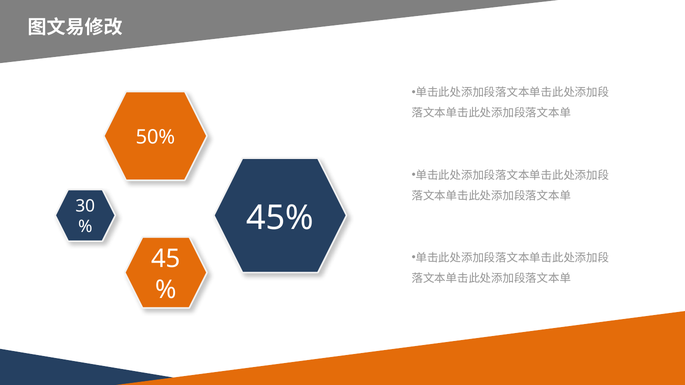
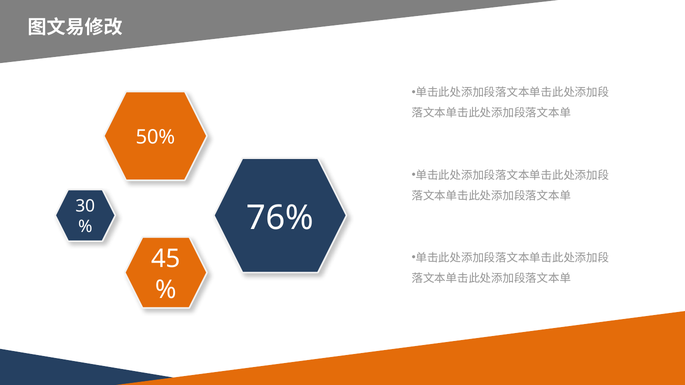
45%: 45% -> 76% (280, 218)
